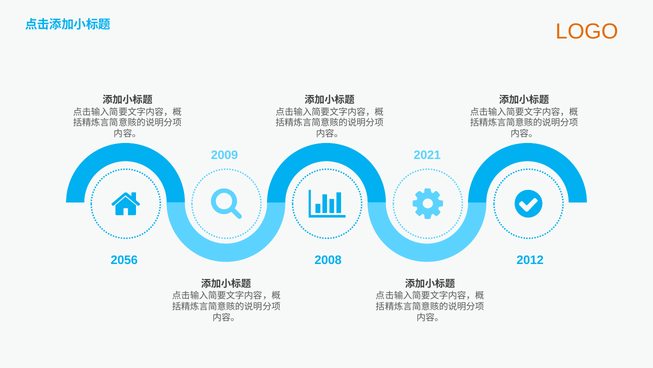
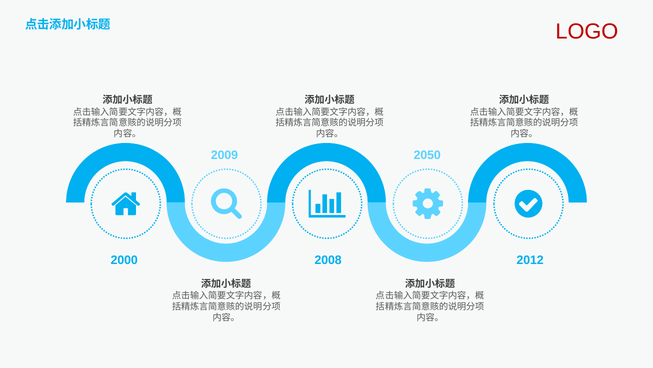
LOGO colour: orange -> red (587, 32)
2021: 2021 -> 2050 (427, 155)
2056: 2056 -> 2000 (124, 260)
